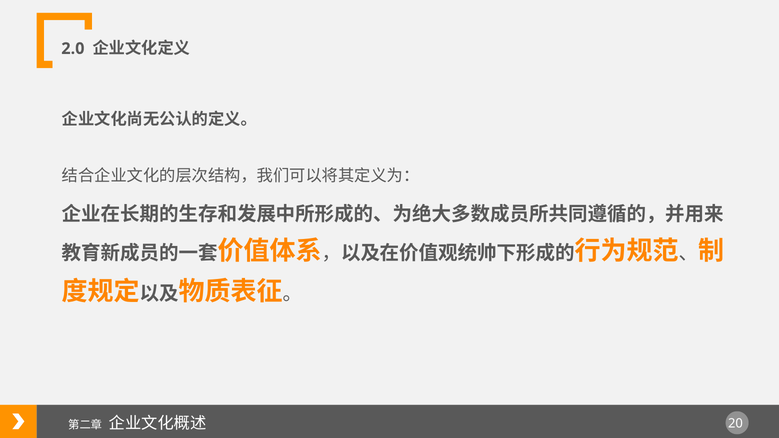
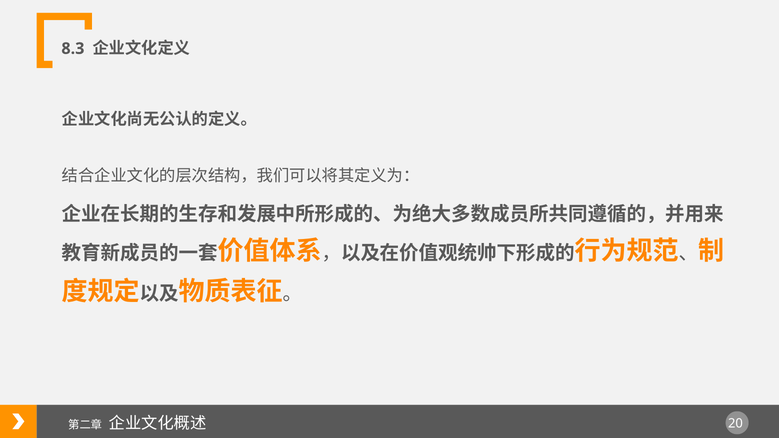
2.0: 2.0 -> 8.3 (73, 49)
